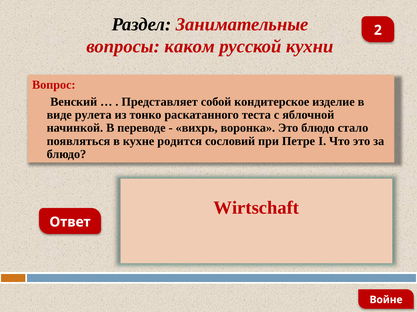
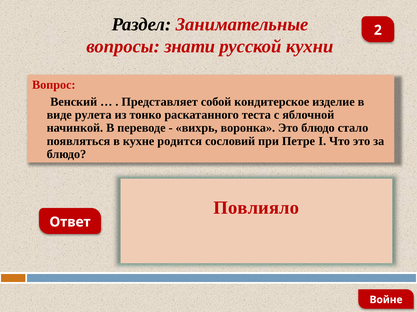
каком: каком -> знати (190, 47)
Wirtschaft: Wirtschaft -> Повлияло (256, 208)
